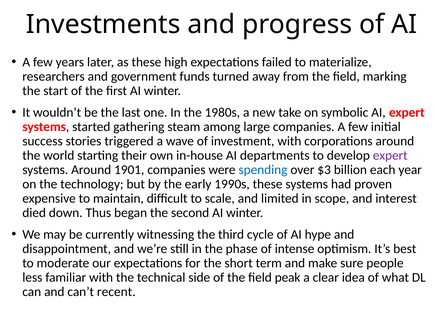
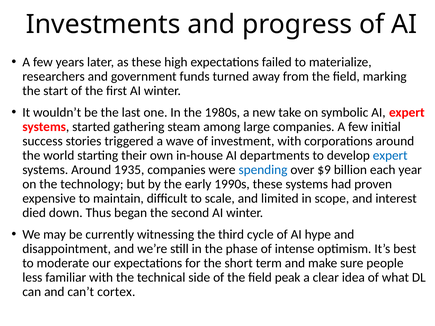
expert colour: purple -> blue (390, 156)
1901: 1901 -> 1935 (129, 170)
$3: $3 -> $9 (324, 170)
recent: recent -> cortex (116, 292)
